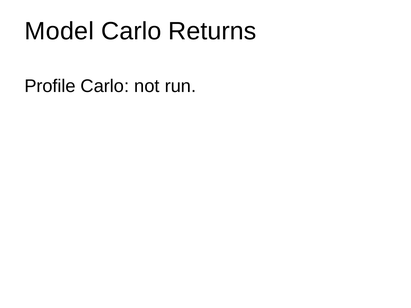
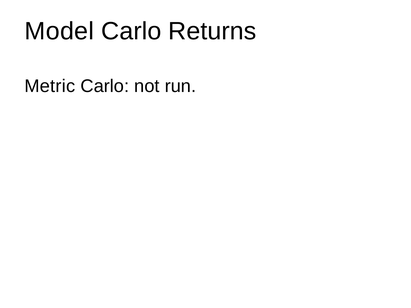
Profile: Profile -> Metric (50, 86)
